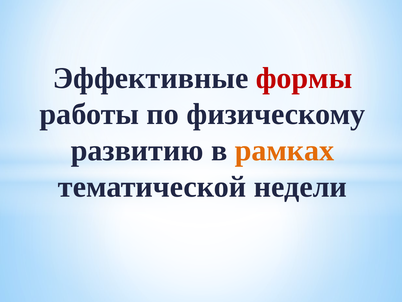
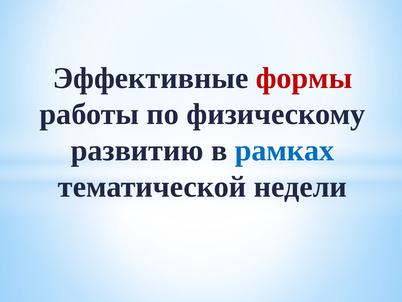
рамках colour: orange -> blue (285, 150)
